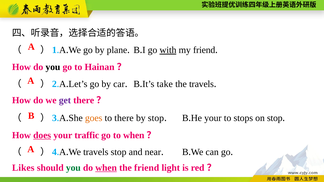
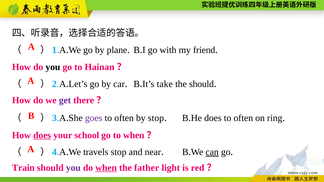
with underline: present -> none (168, 50)
the travels: travels -> should (201, 84)
goes colour: orange -> purple (94, 118)
there: there -> often (124, 118)
your: your -> does (213, 118)
stops: stops -> often (243, 118)
on stop: stop -> ring (275, 118)
traffic: traffic -> school (87, 135)
can underline: none -> present (212, 152)
Likes: Likes -> Train (23, 168)
you colour: green -> purple (73, 168)
the friend: friend -> father (147, 168)
